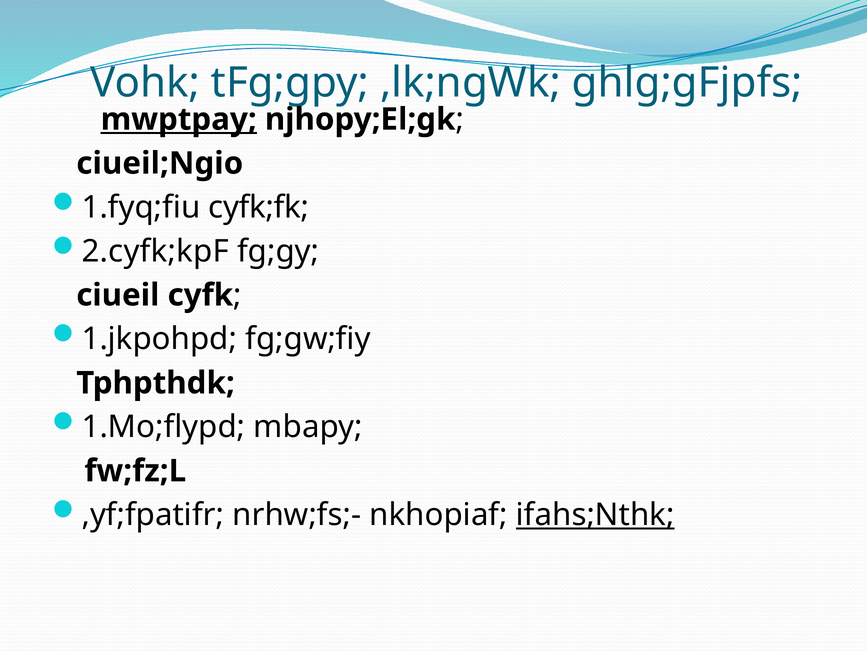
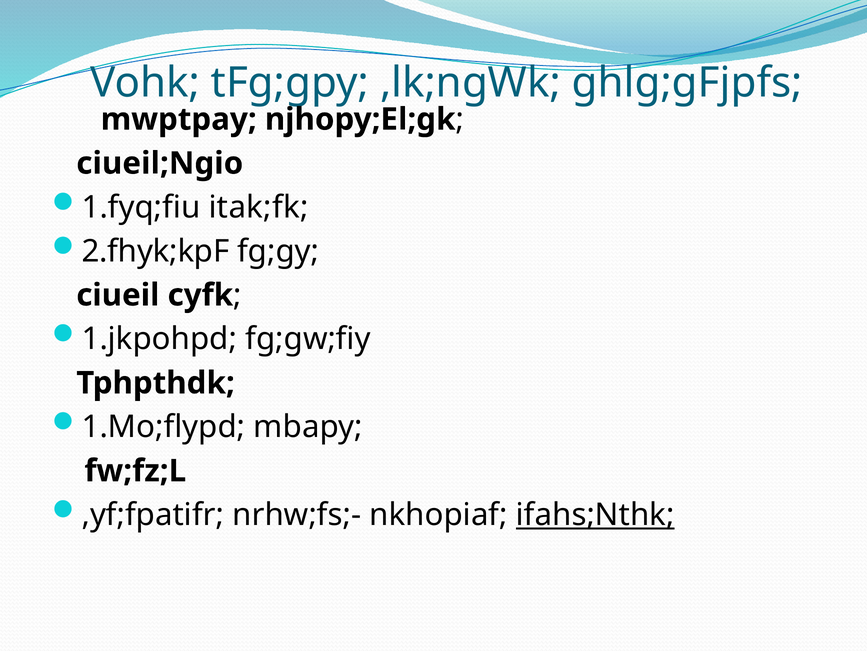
mwptpay underline: present -> none (179, 119)
cyfk;fk: cyfk;fk -> itak;fk (259, 207)
2.cyfk;kpF: 2.cyfk;kpF -> 2.fhyk;kpF (155, 251)
